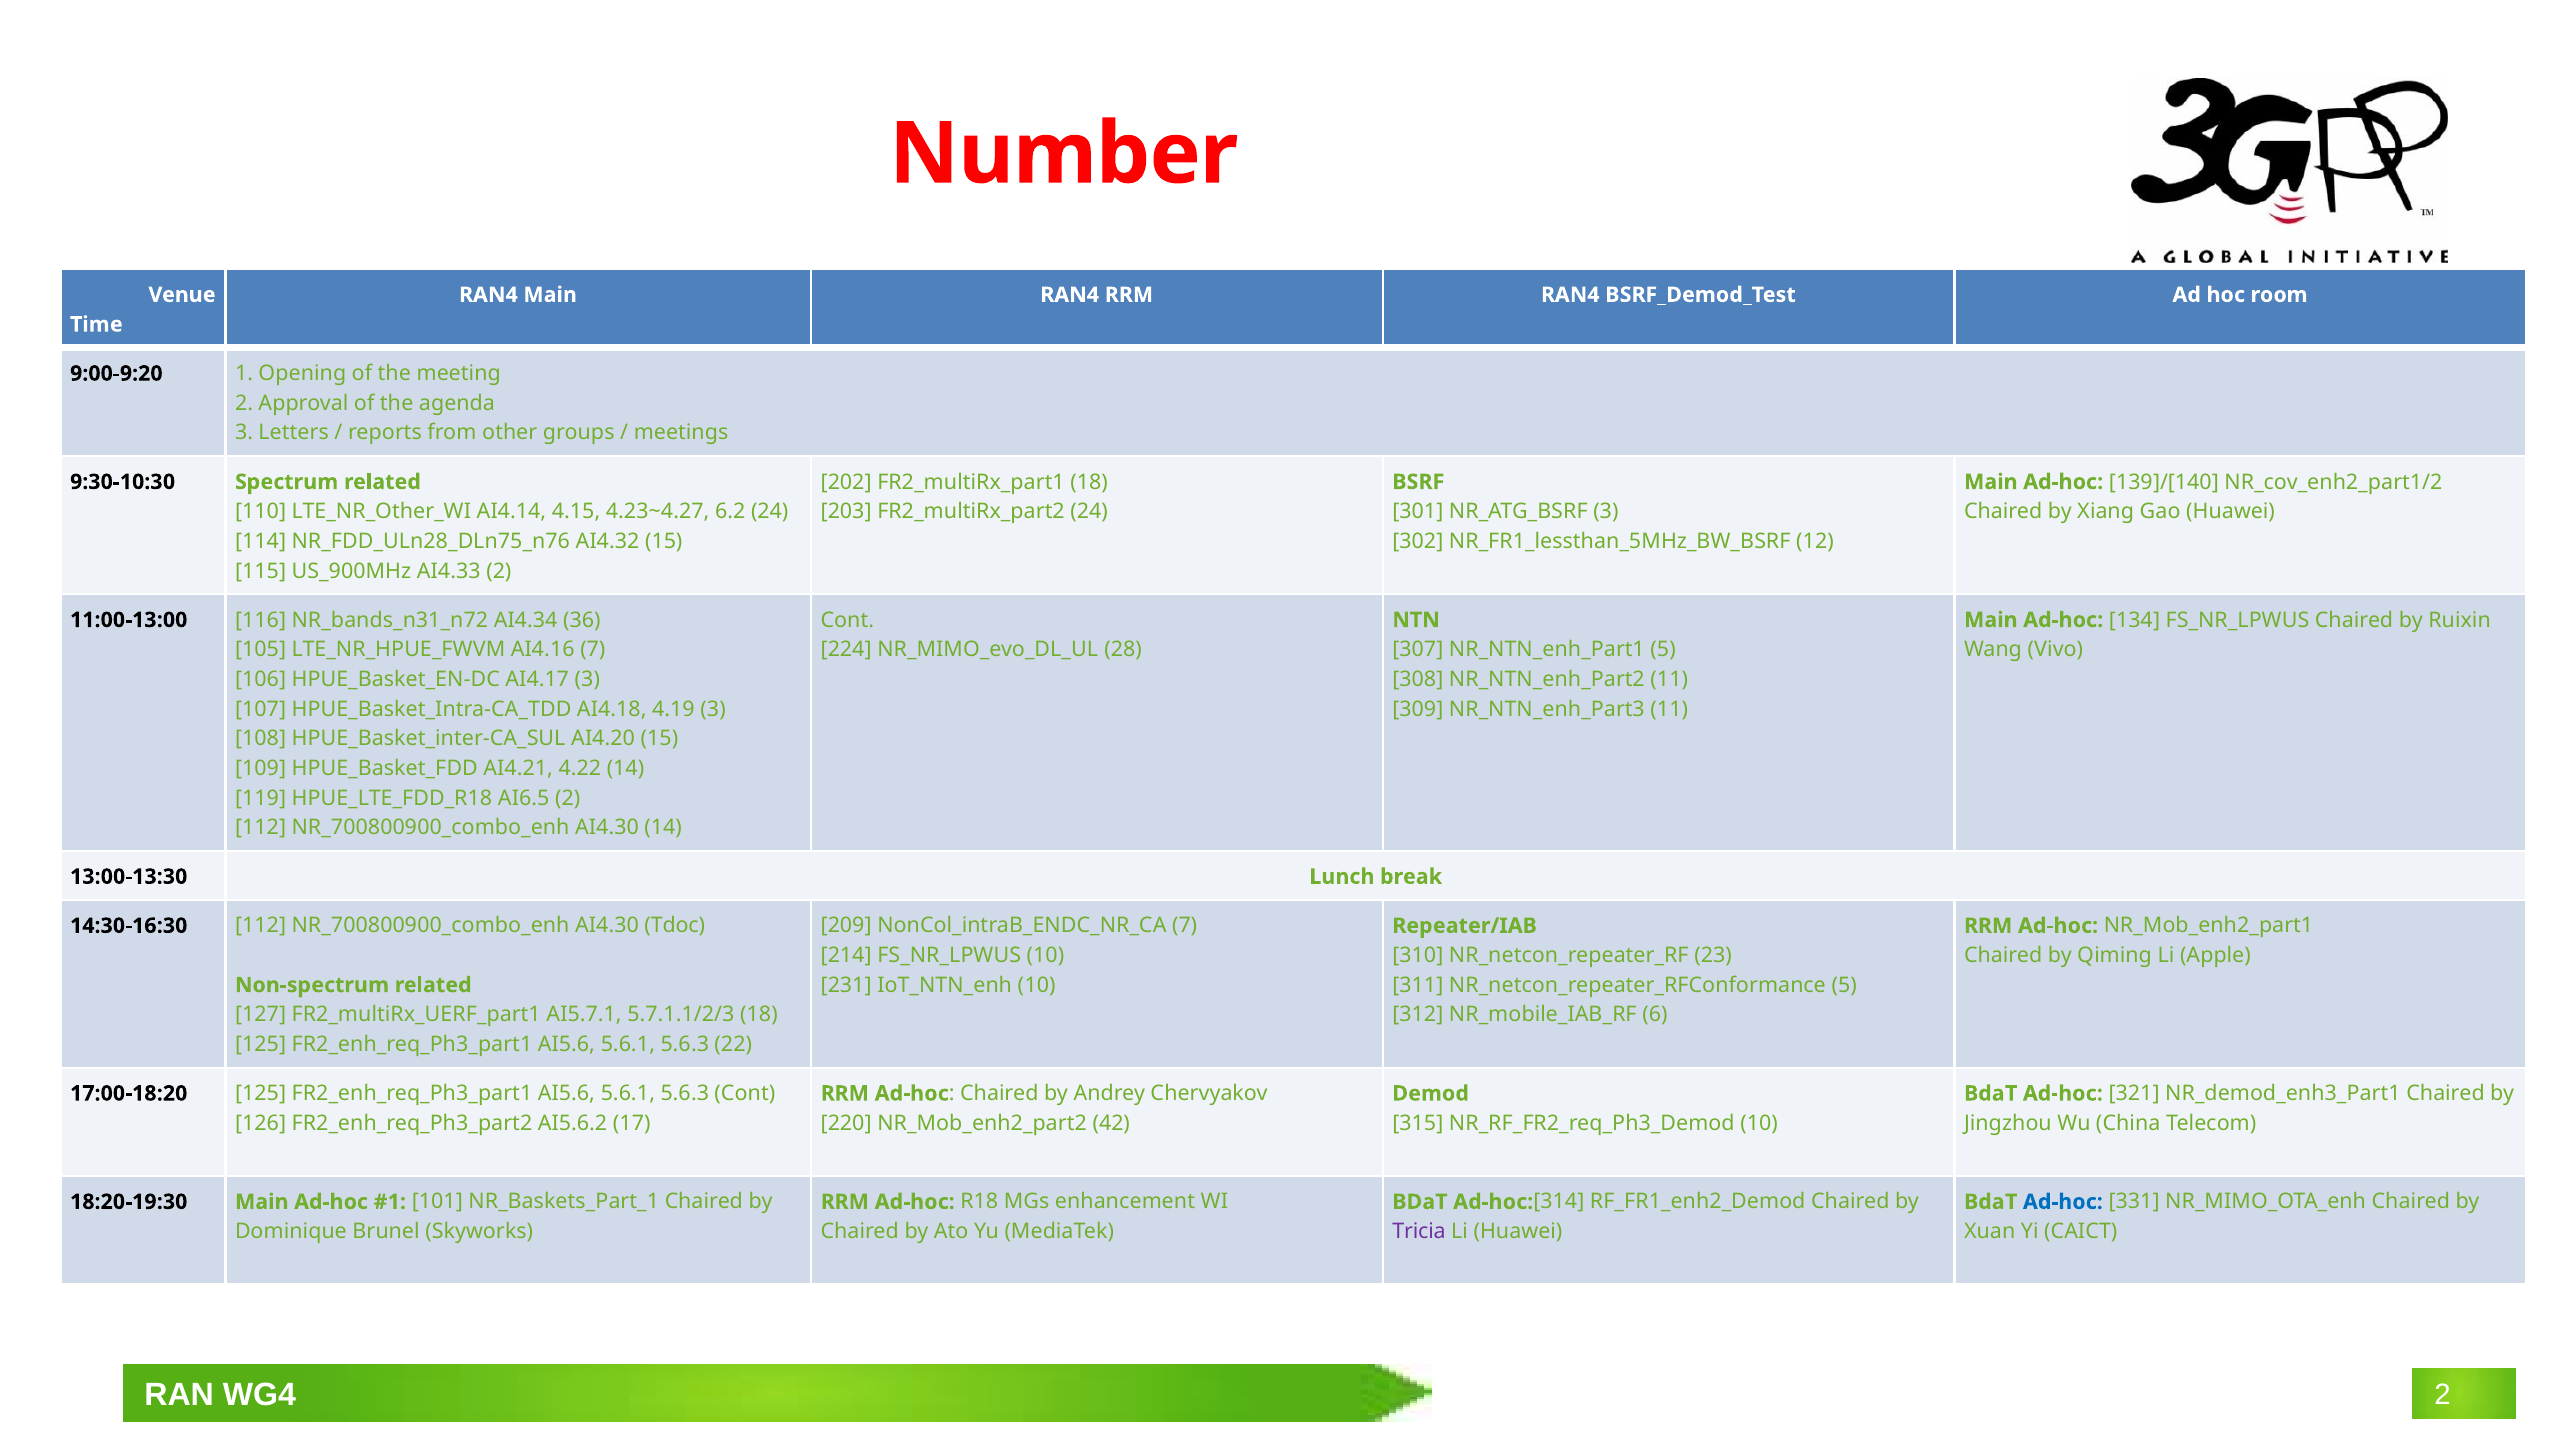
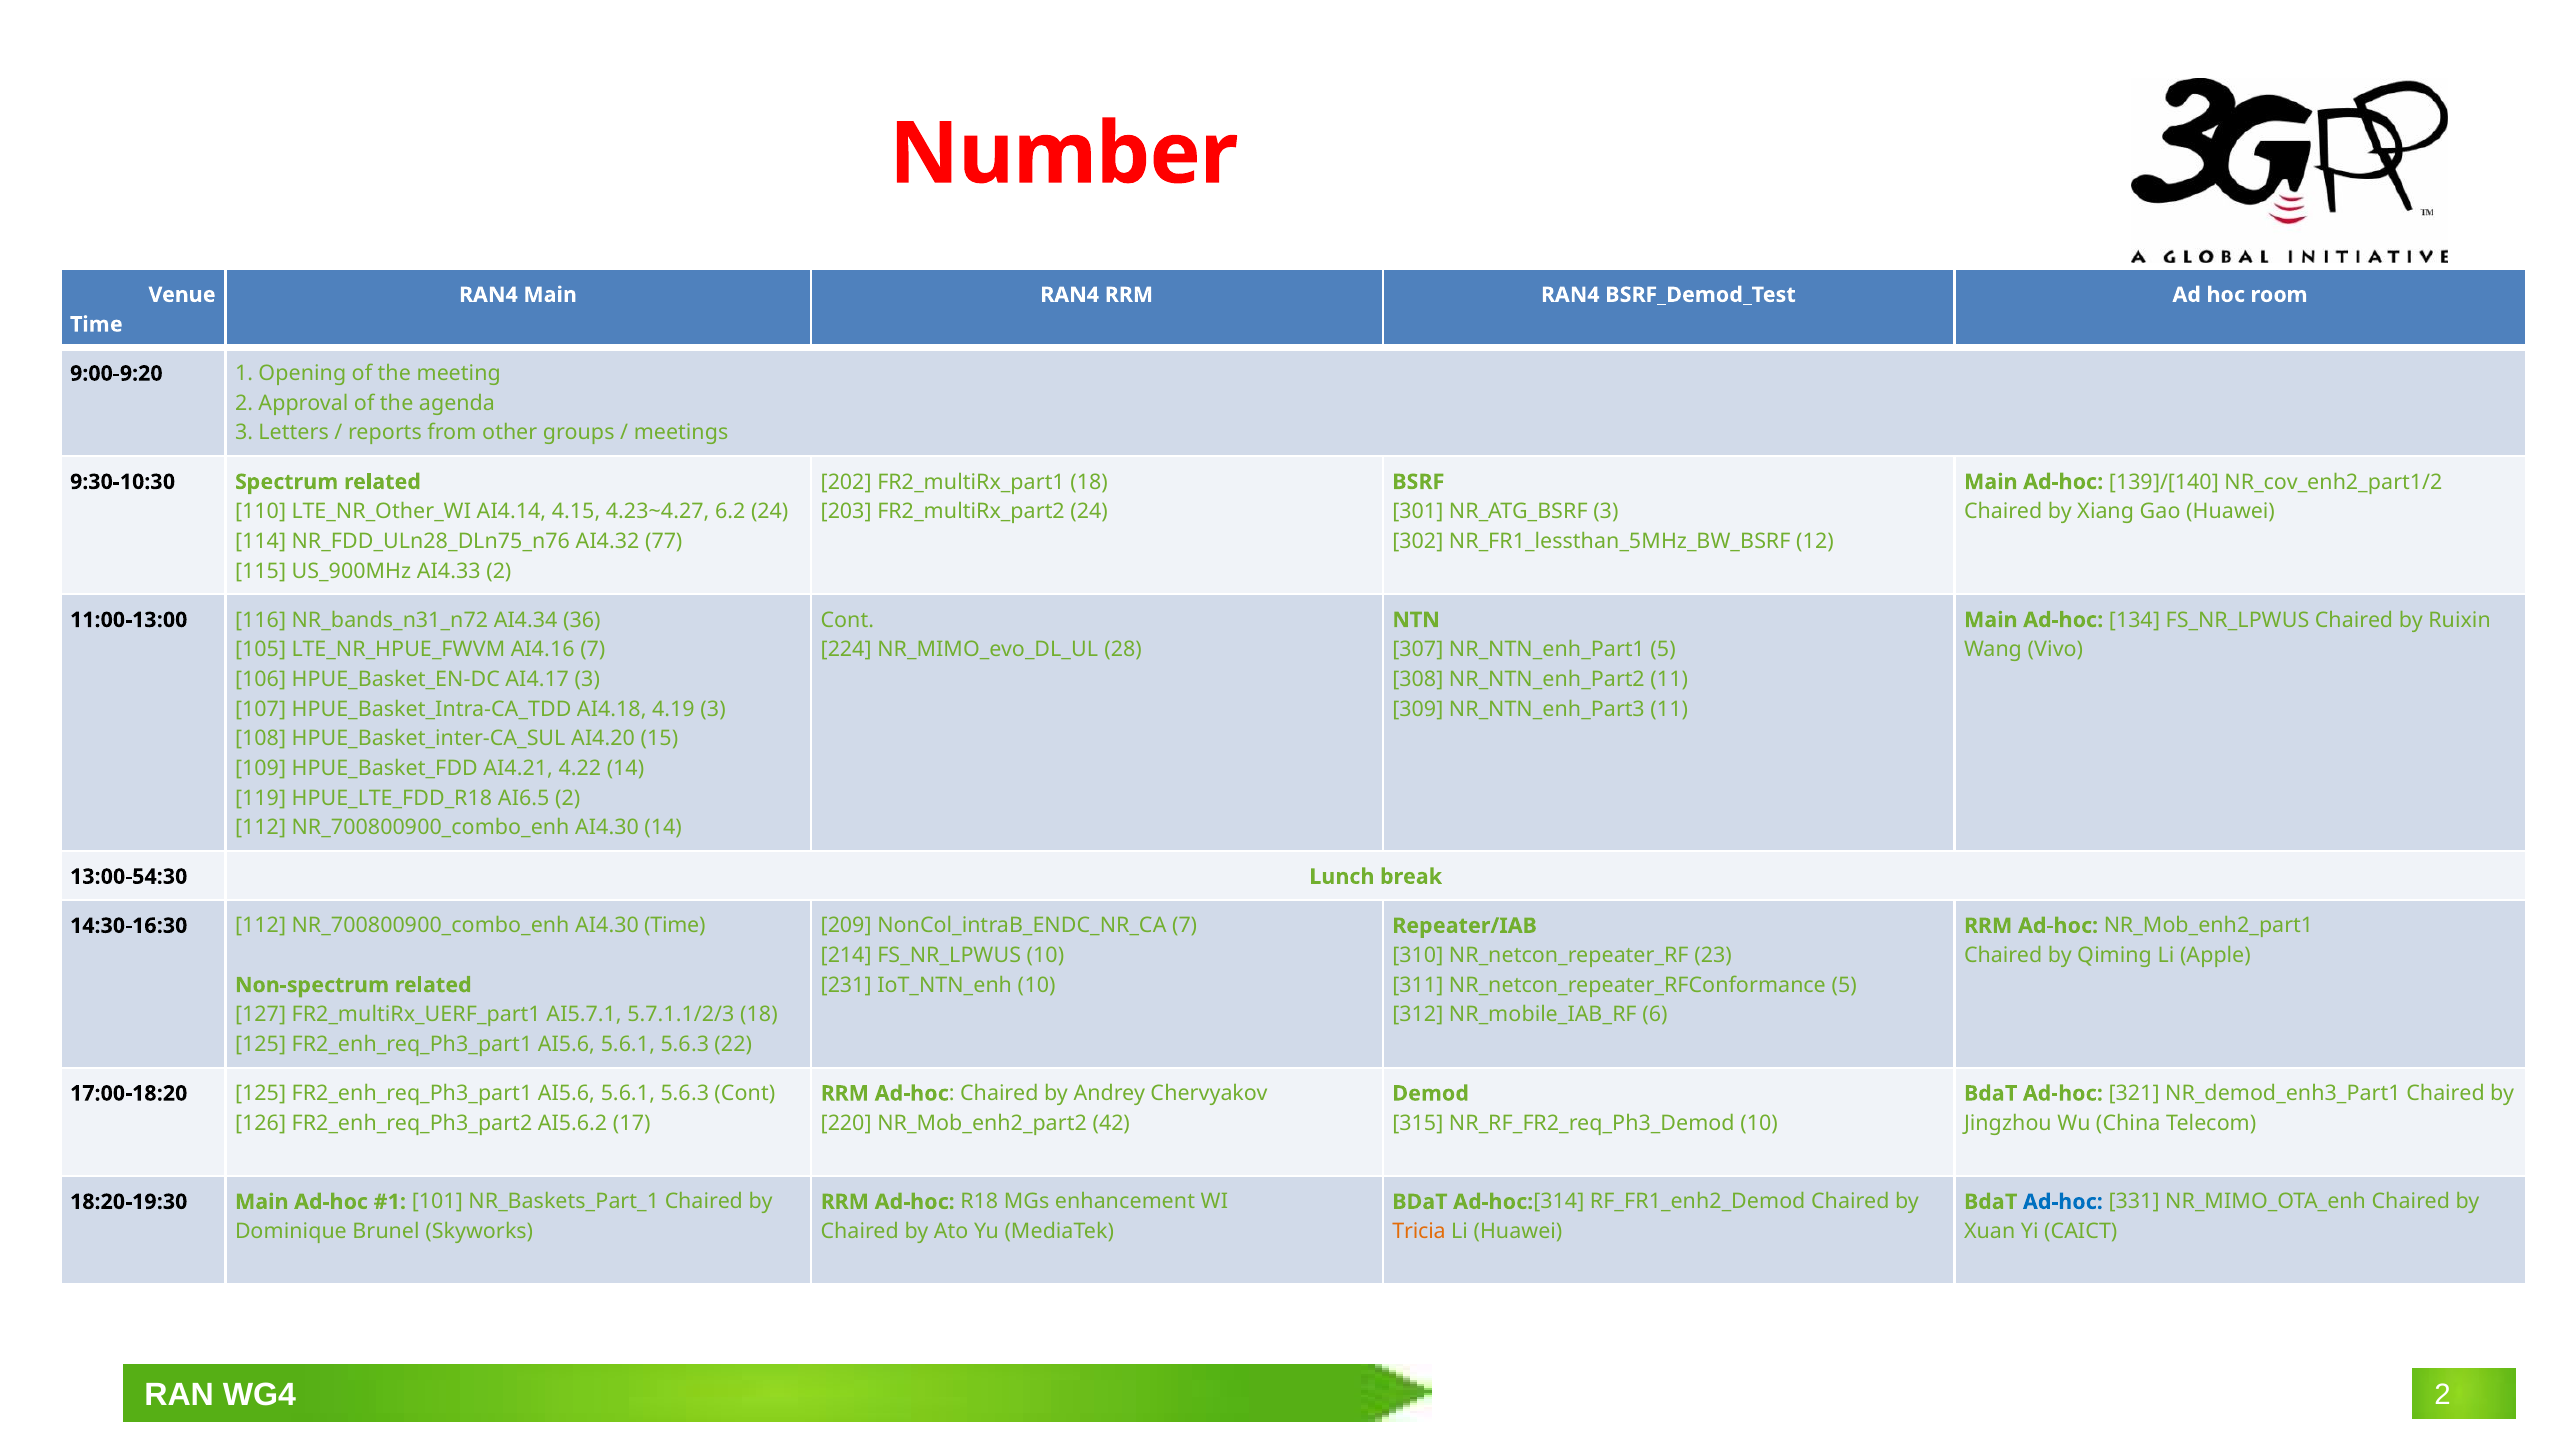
AI4.32 15: 15 -> 77 (664, 541)
13:00-13:30: 13:00-13:30 -> 13:00-54:30 (129, 877)
AI4.30 Tdoc: Tdoc -> Time (675, 926)
Tricia colour: purple -> orange (1419, 1232)
